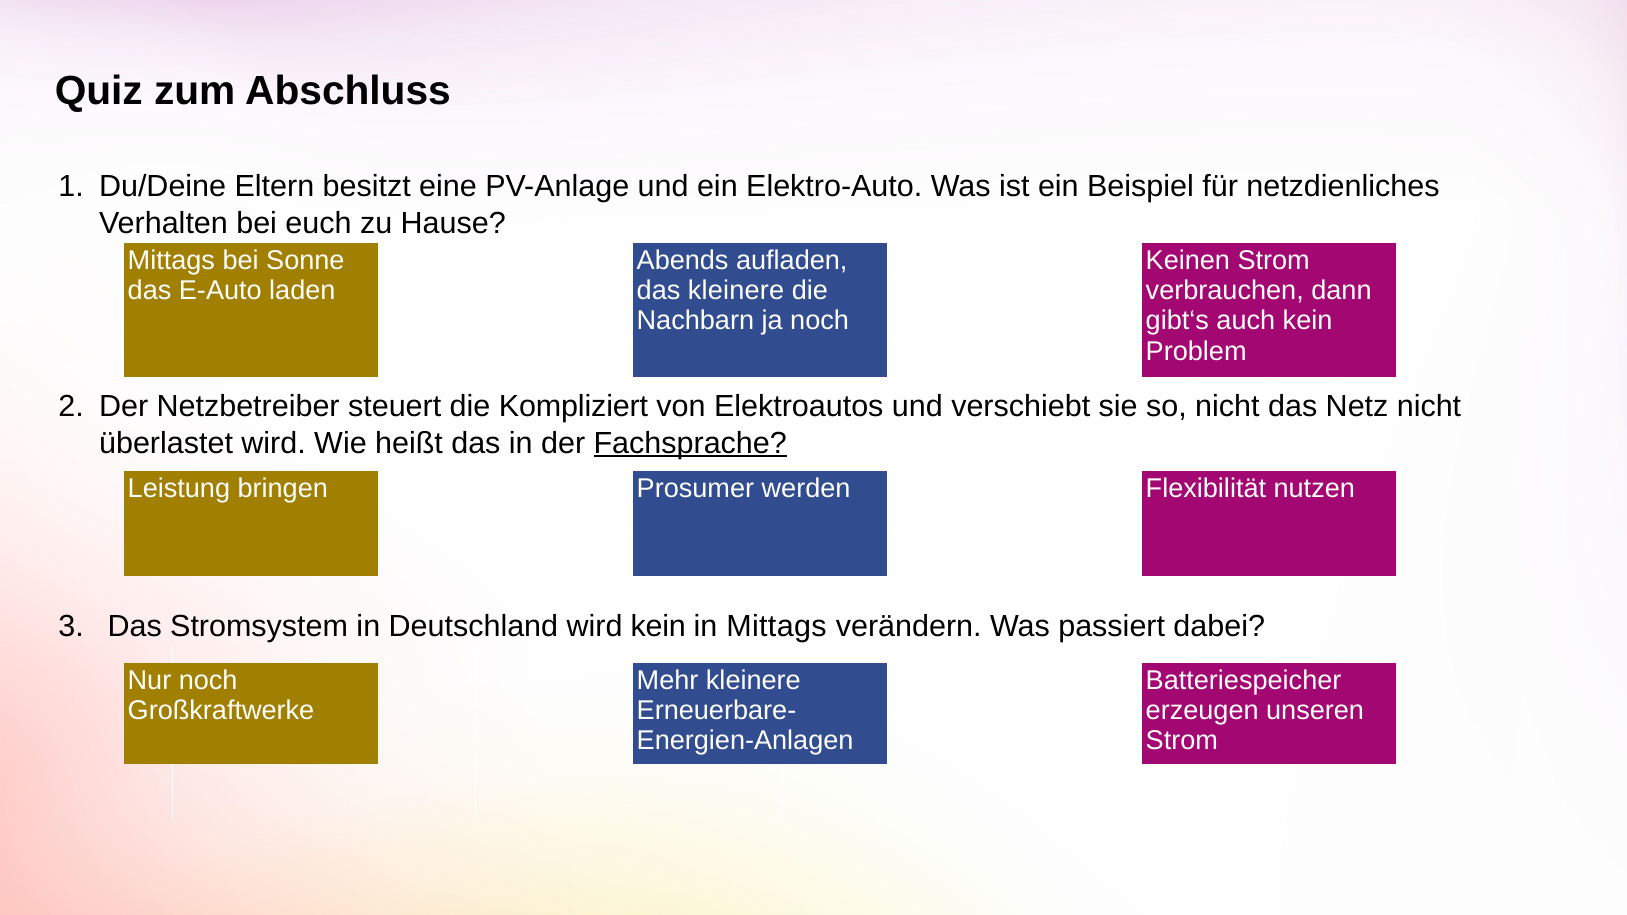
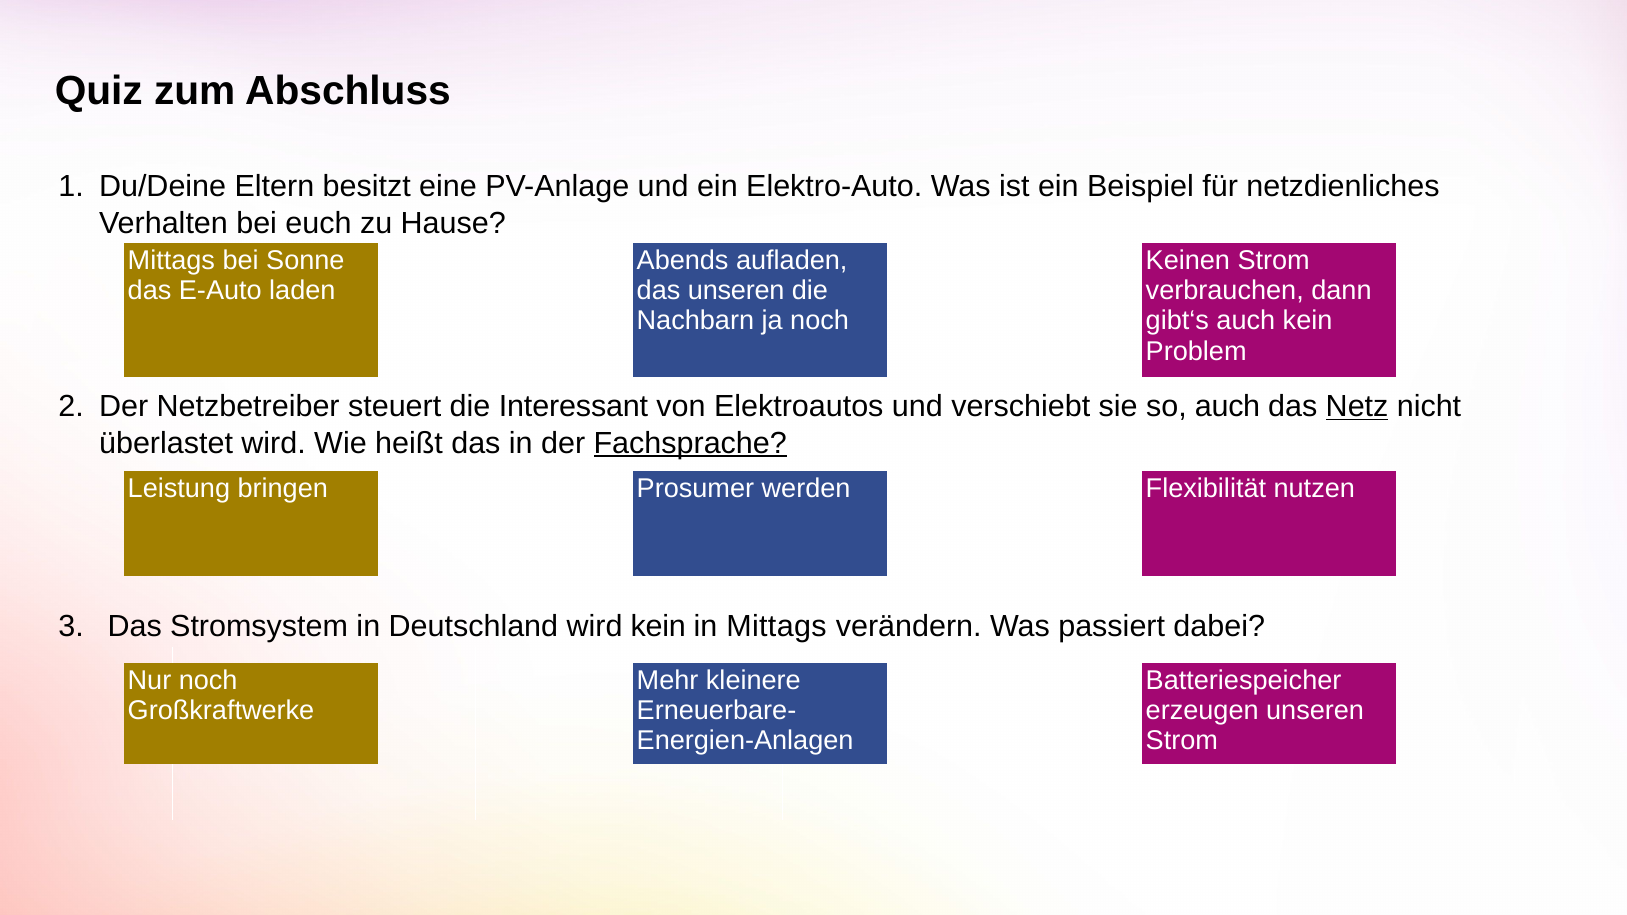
das kleinere: kleinere -> unseren (736, 291)
Kompliziert: Kompliziert -> Interessant (574, 406)
so nicht: nicht -> auch (1228, 406)
Netz underline: none -> present (1357, 406)
